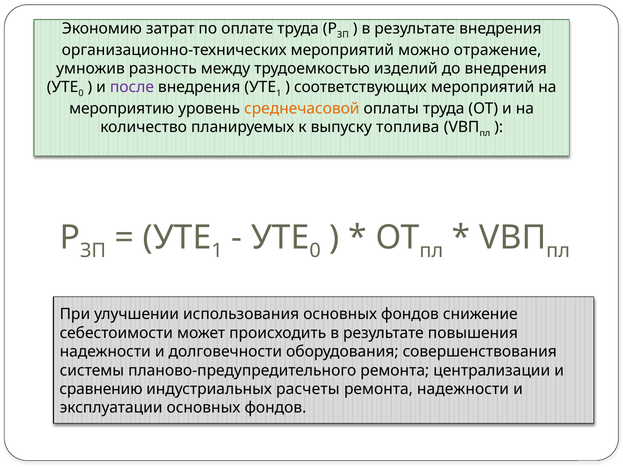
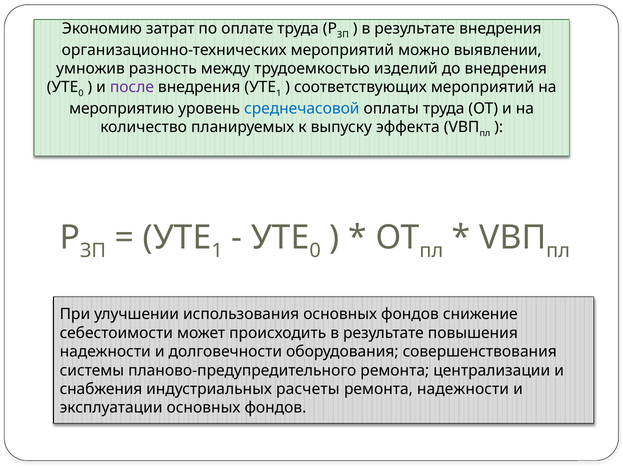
отражение: отражение -> выявлении (498, 50)
среднечасовой colour: orange -> blue (302, 109)
топлива: топлива -> эффекта (408, 127)
сравнению: сравнению -> снабжения (101, 389)
